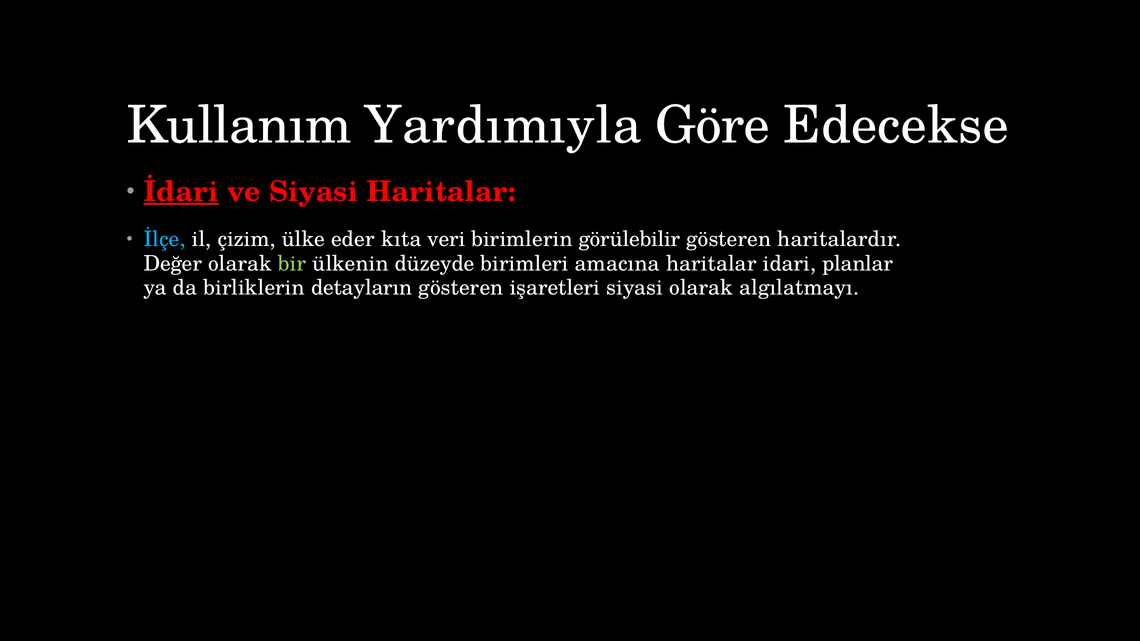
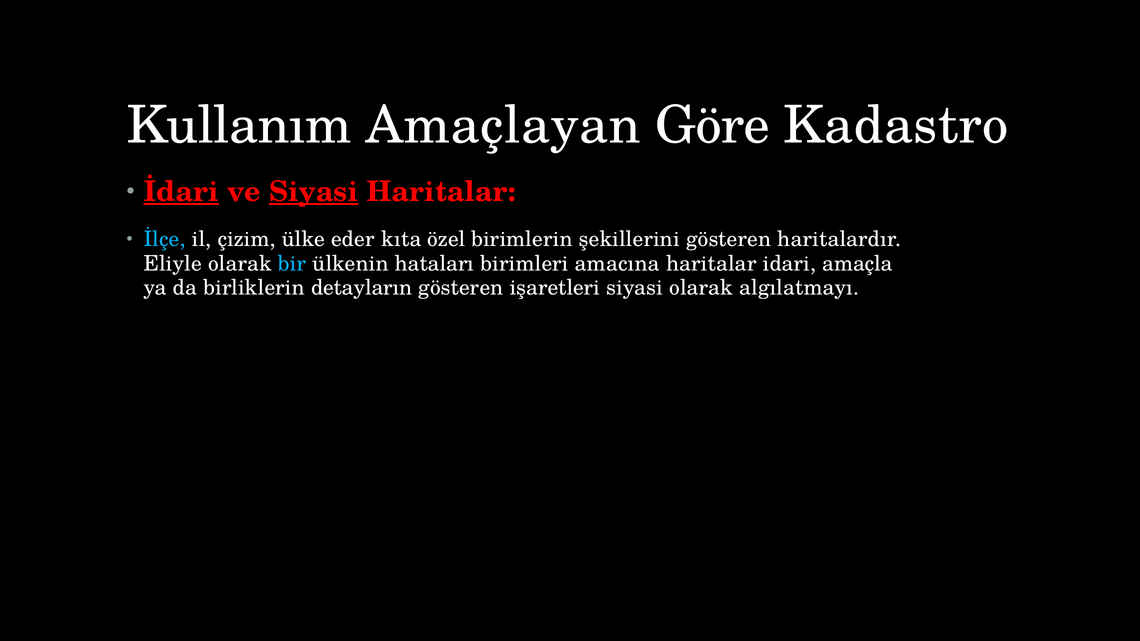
Yardımıyla: Yardımıyla -> Amaçlayan (503, 125)
Edecekse: Edecekse -> Kadastro (896, 125)
Siyasi underline: none -> present (314, 192)
veri: veri -> özel (446, 239)
görülebilir: görülebilir -> şekillerini (629, 239)
Değer: Değer -> Eliyle (173, 264)
bir colour: light green -> light blue (292, 264)
düzeyde: düzeyde -> hataları (435, 264)
planlar: planlar -> amaçla (858, 264)
